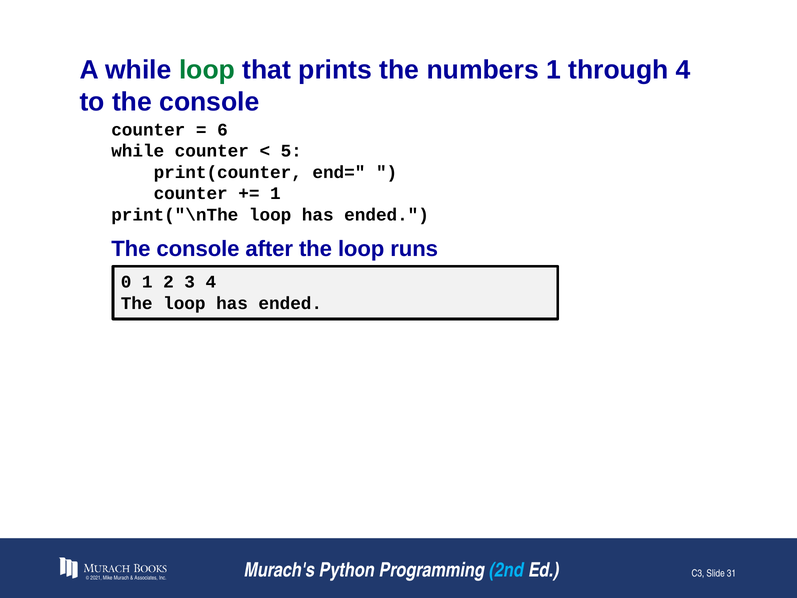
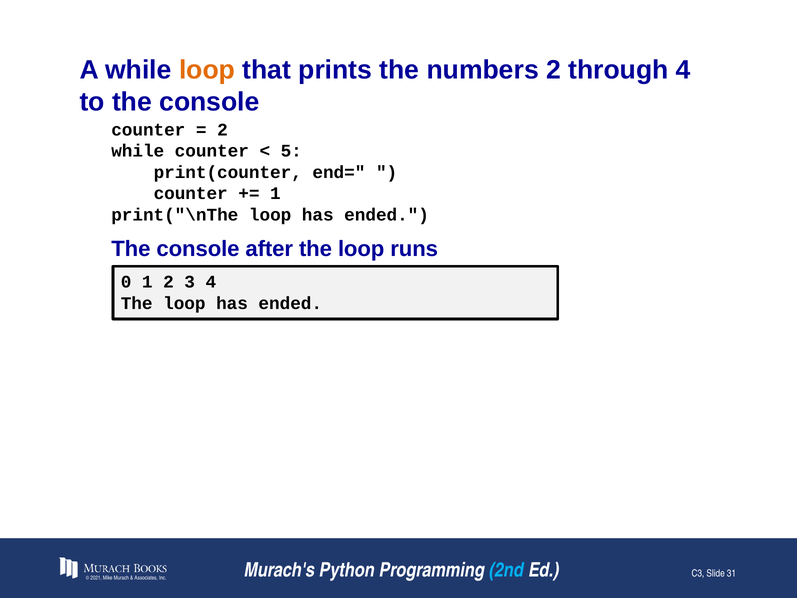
loop colour: green -> orange (207, 70)
numbers 1: 1 -> 2 (554, 70)
6: 6 -> 2 (222, 130)
